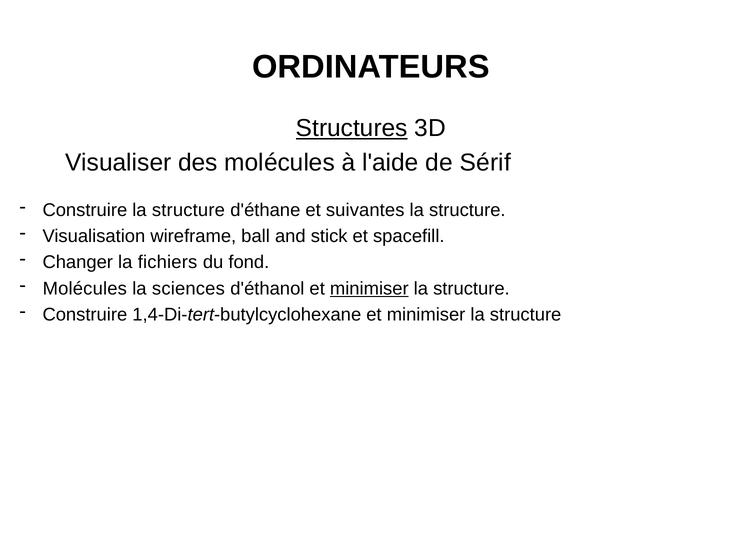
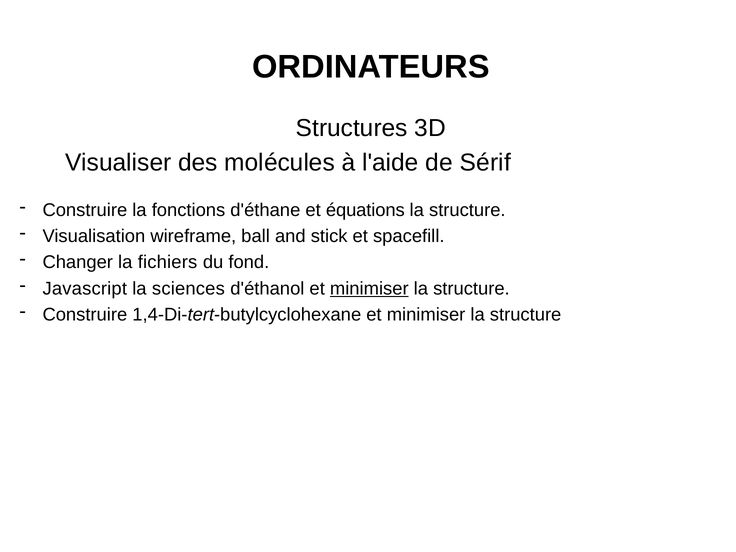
Structures underline: present -> none (352, 128)
Construire la structure: structure -> fonctions (189, 210)
suivantes: suivantes -> équations (365, 210)
Molécules: Molécules -> Javascript (85, 289)
